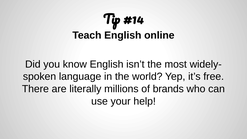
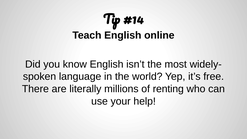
brands: brands -> renting (168, 89)
